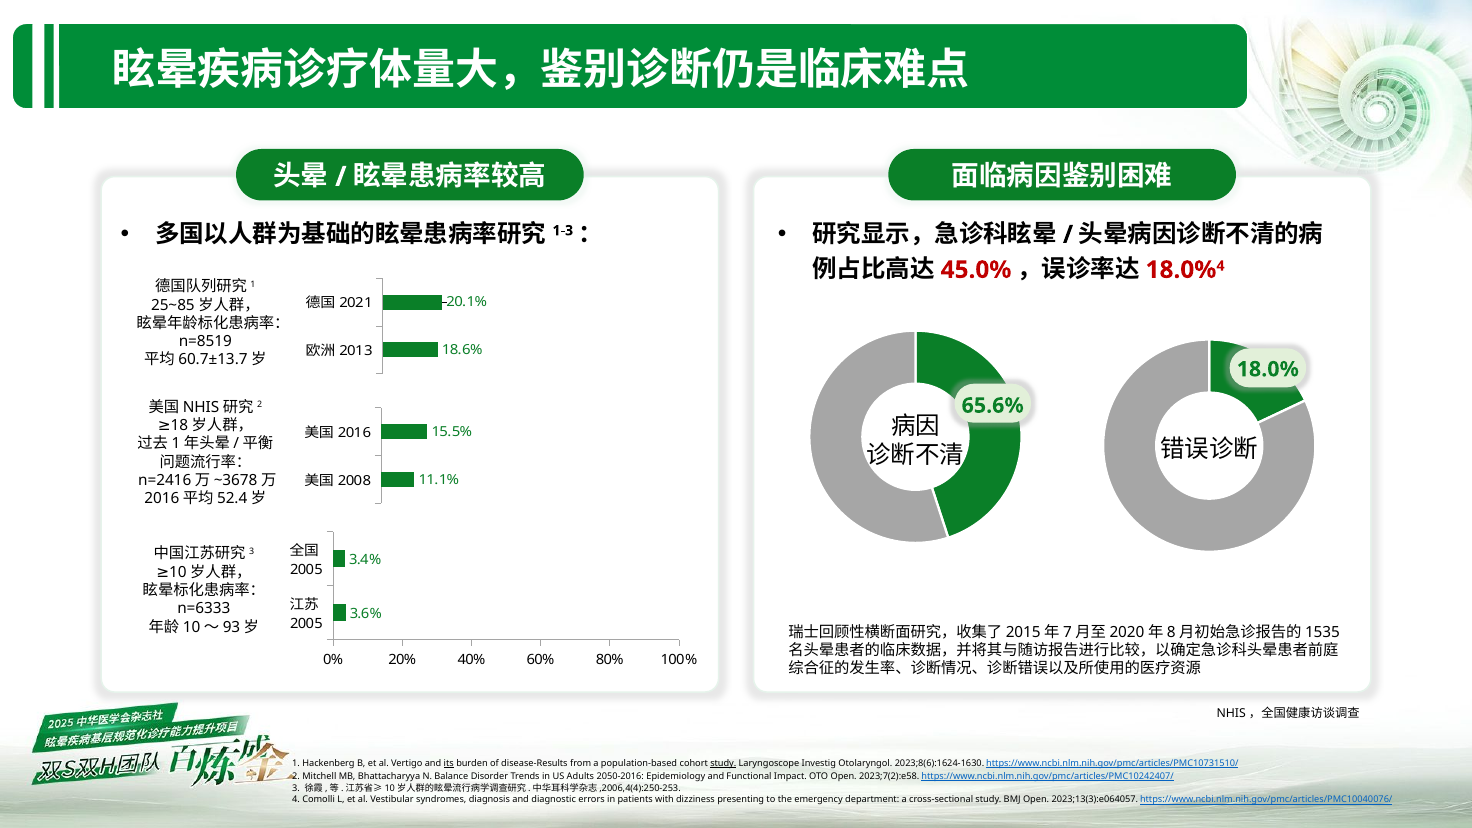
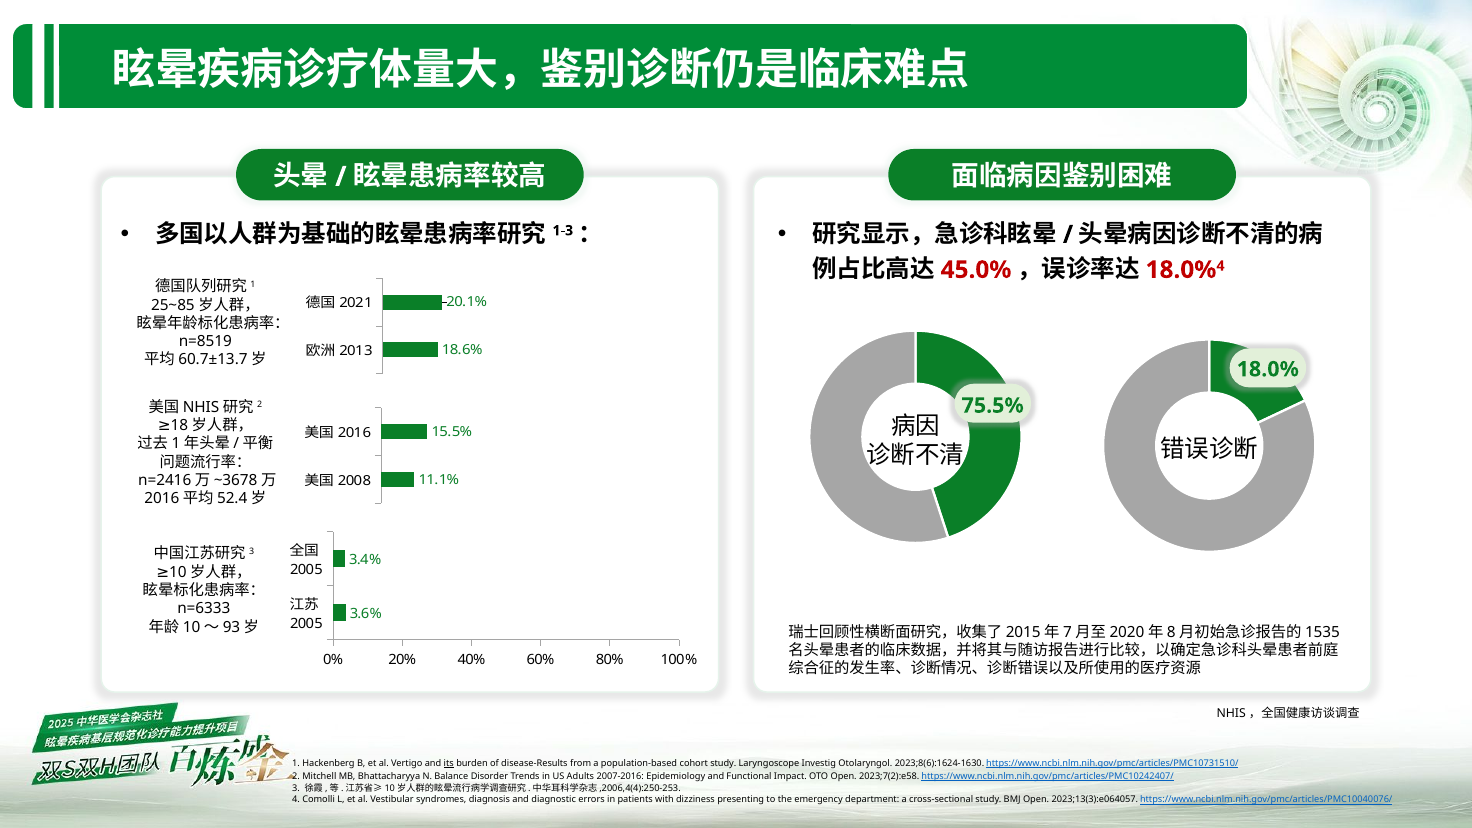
65.6%: 65.6% -> 75.5% (993, 406)
study underline: present -> none (723, 764)
2050-2016: 2050-2016 -> 2007-2016 (620, 776)
